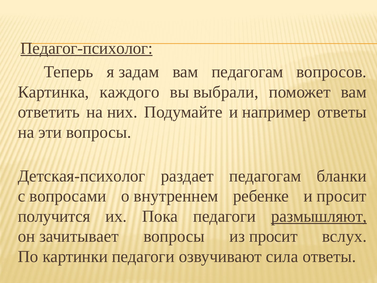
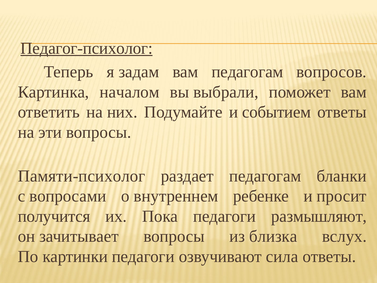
каждого: каждого -> началом (130, 92)
например: например -> событием (277, 112)
Детская-психолог: Детская-психолог -> Памяти-психолог (82, 176)
размышляют underline: present -> none (319, 216)
из просит: просит -> близка (273, 236)
